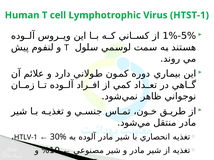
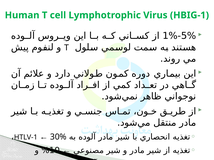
HTST-1: HTST-1 -> HBIG-1 (189, 15)
